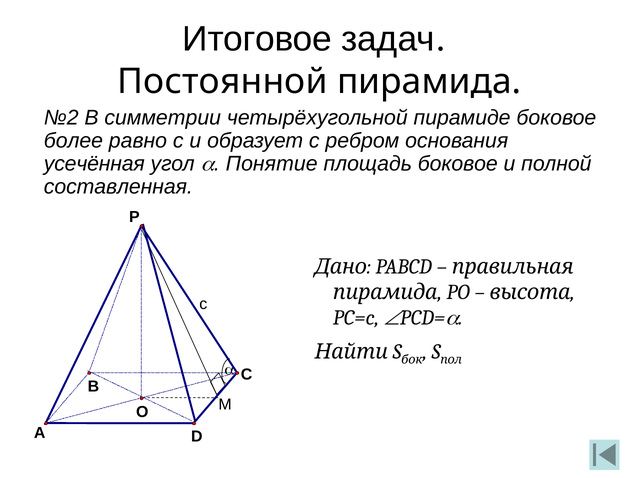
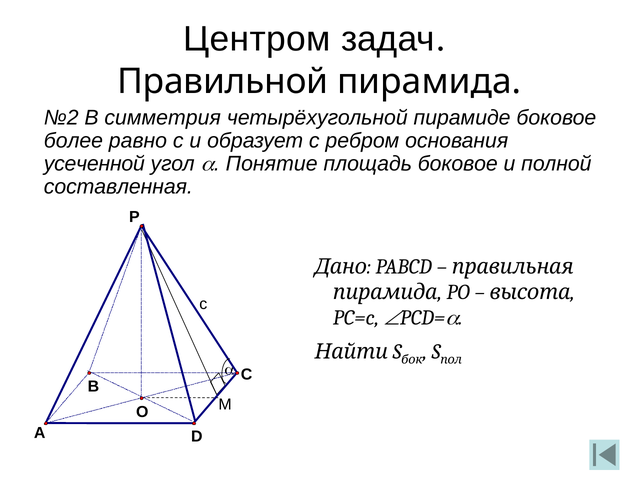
Итоговое: Итоговое -> Центром (257, 39)
Постоянной: Постоянной -> Правильной (223, 82)
симметрии: симметрии -> симметрия (163, 118)
усечённая: усечённая -> усеченной (94, 164)
